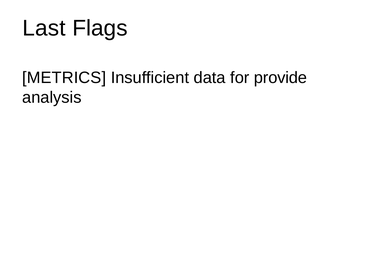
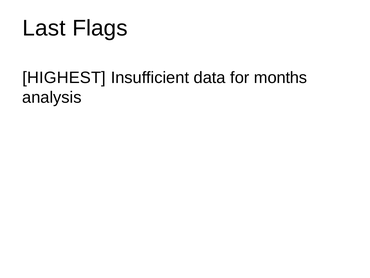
METRICS: METRICS -> HIGHEST (64, 78)
provide: provide -> months (281, 78)
